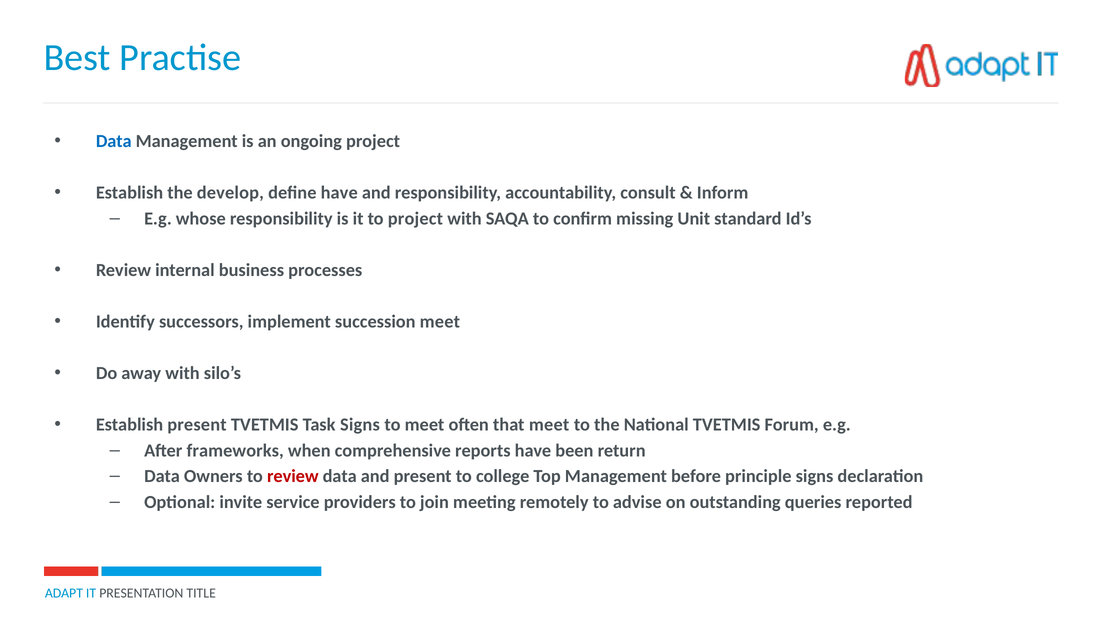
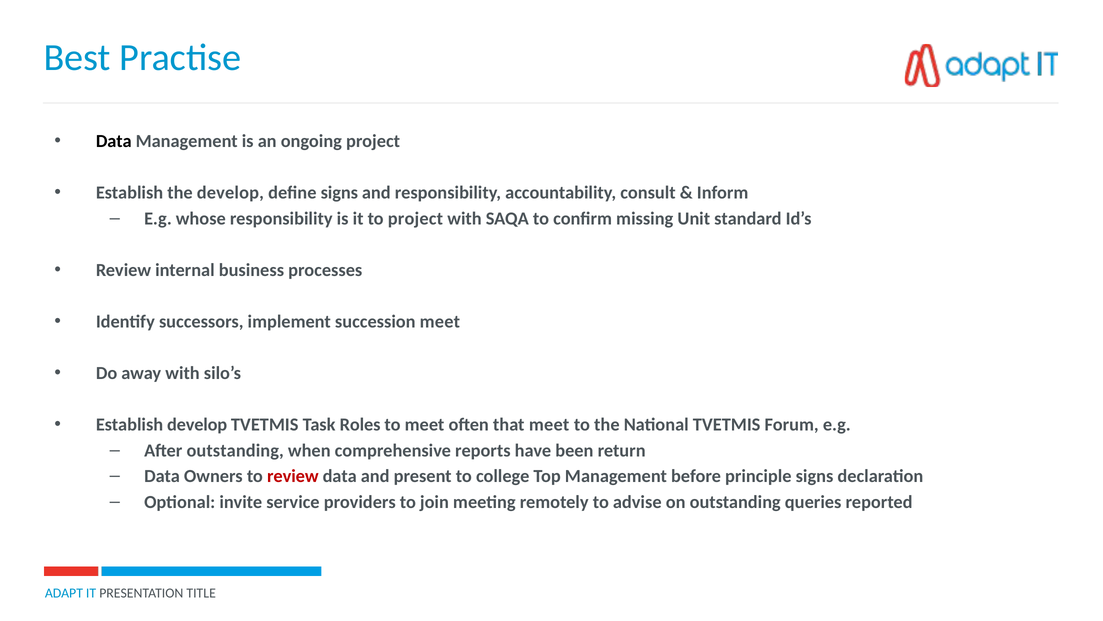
Data colour: blue -> black (114, 141)
define have: have -> signs (339, 193)
Establish present: present -> develop (197, 424)
Task Signs: Signs -> Roles (360, 424)
After frameworks: frameworks -> outstanding (235, 450)
